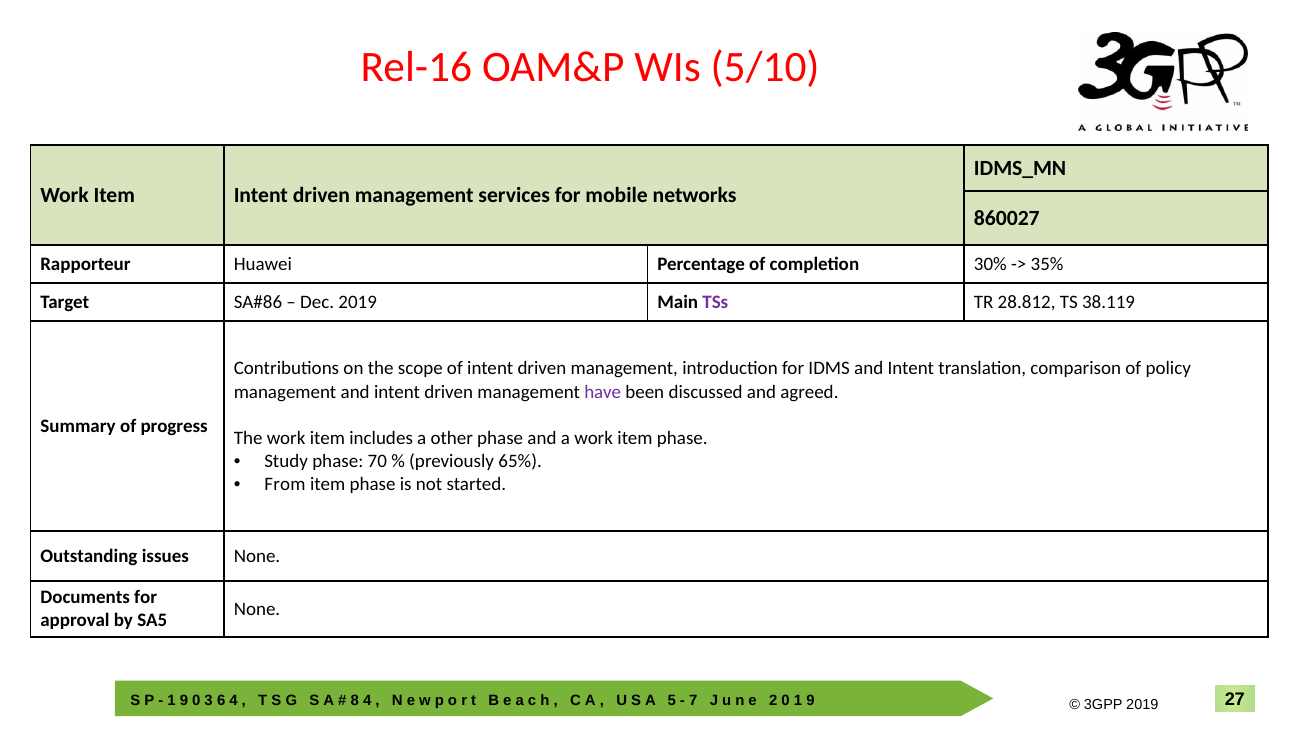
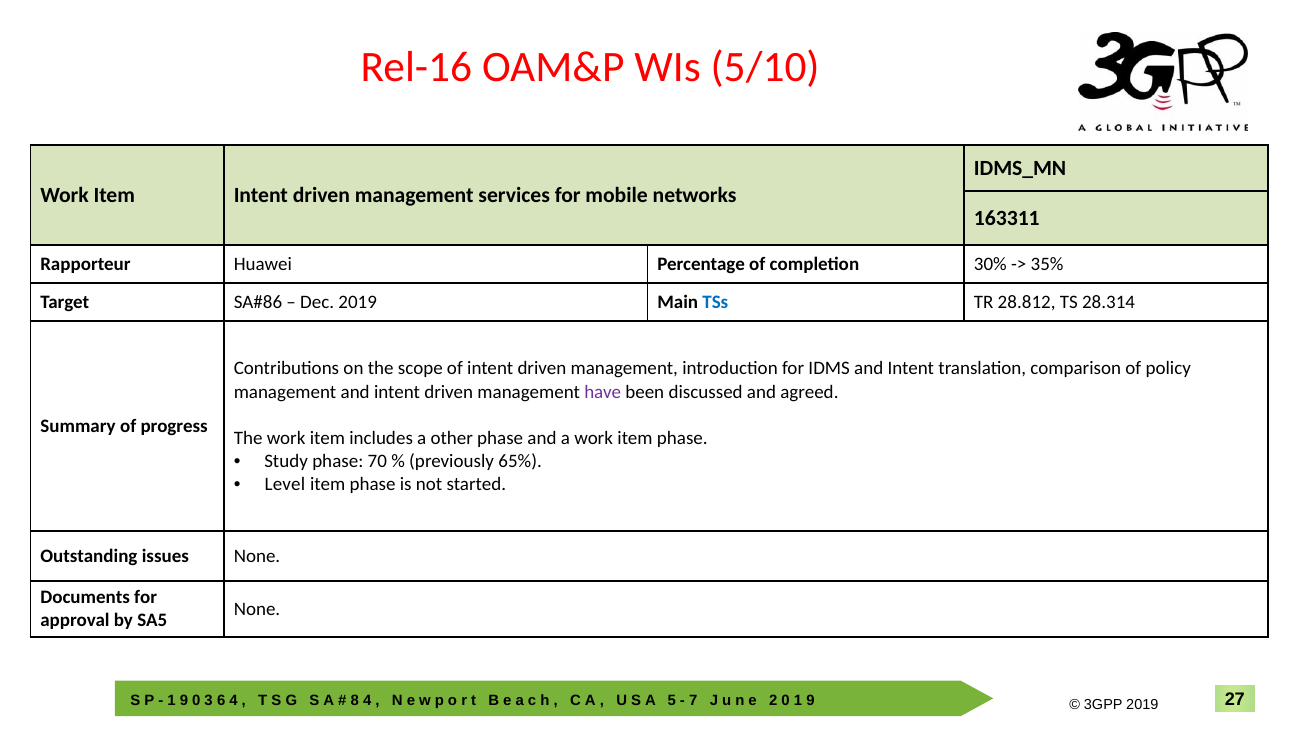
860027: 860027 -> 163311 (1007, 218)
TSs colour: purple -> blue (715, 302)
38.119: 38.119 -> 28.314 (1109, 302)
From: From -> Level (285, 484)
